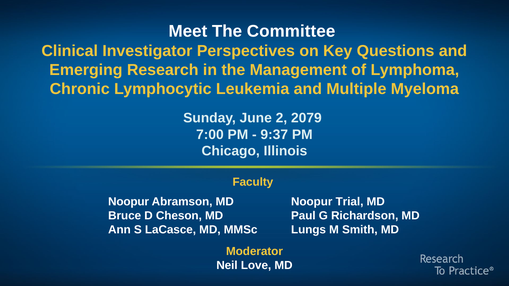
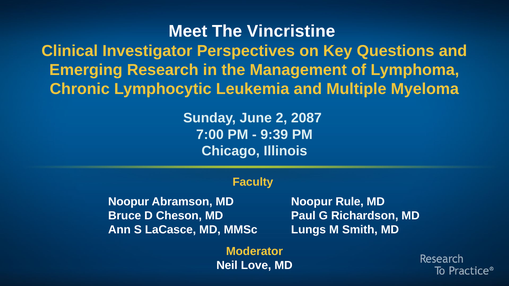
Committee: Committee -> Vincristine (291, 31)
2079: 2079 -> 2087 (306, 118)
9:37: 9:37 -> 9:39 (274, 135)
Trial: Trial -> Rule (350, 202)
